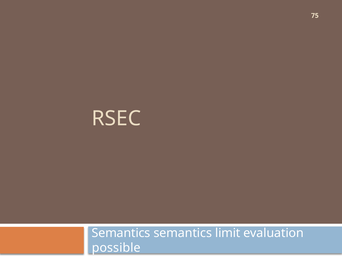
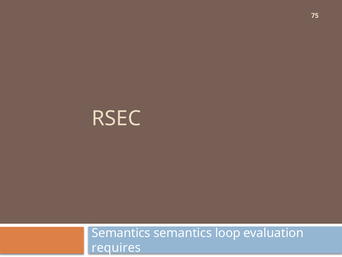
limit: limit -> loop (228, 233)
possible: possible -> requires (116, 247)
